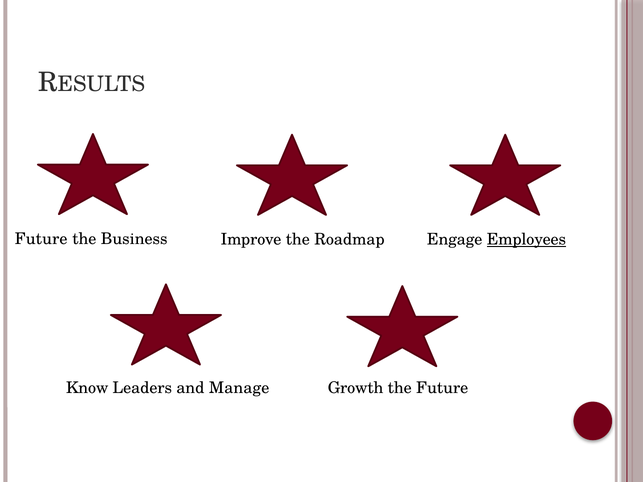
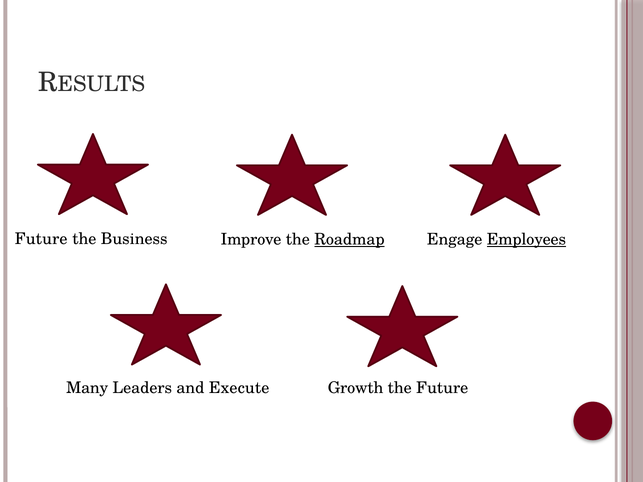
Roadmap underline: none -> present (349, 240)
Know: Know -> Many (87, 388)
Manage: Manage -> Execute (239, 388)
